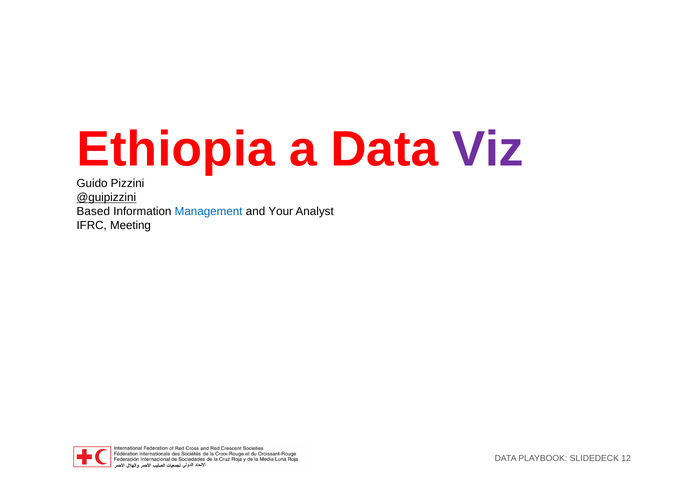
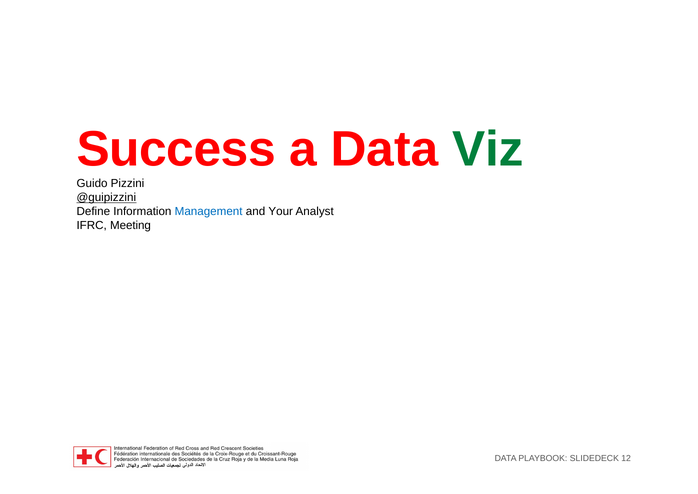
Ethiopia: Ethiopia -> Success (176, 149)
Viz colour: purple -> green (488, 149)
Based: Based -> Define (93, 211)
